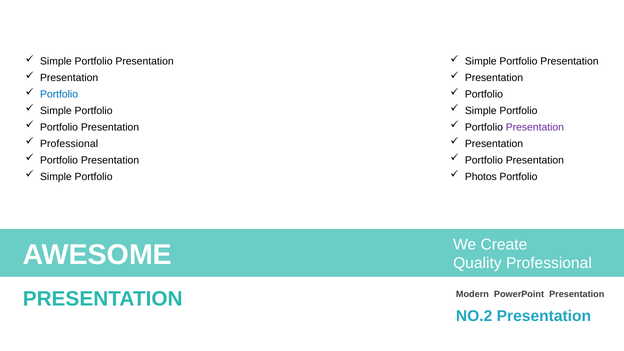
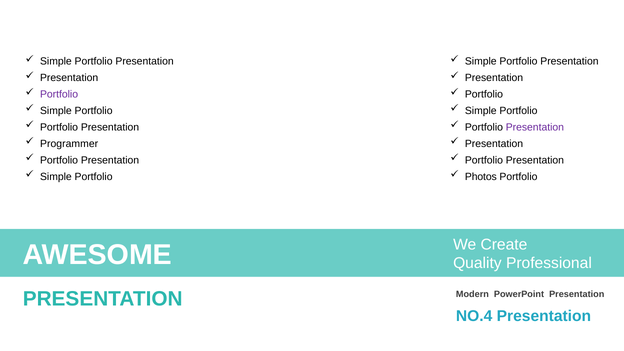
Portfolio colour: blue -> purple (59, 94)
Professional: Professional -> Programmer (69, 144)
NO.2: NO.2 -> NO.4 (474, 316)
